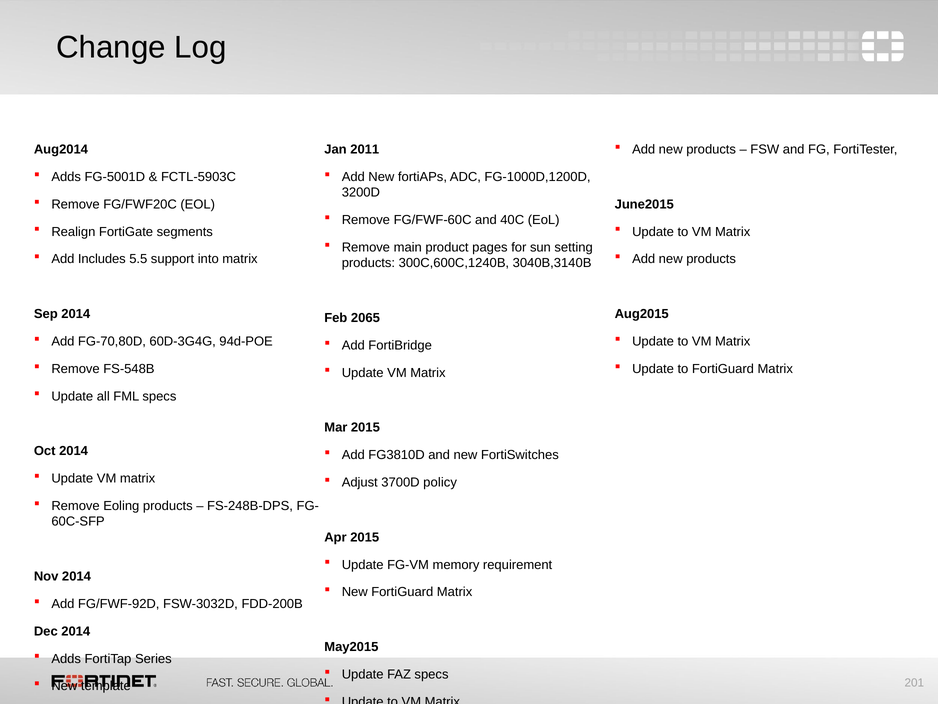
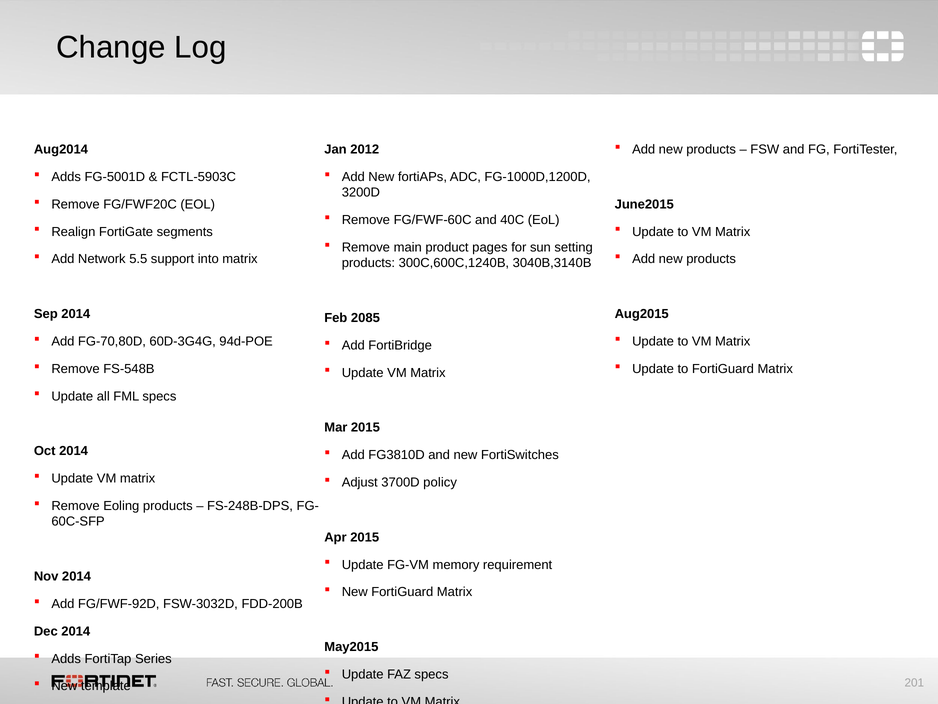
2011: 2011 -> 2012 (365, 149)
Includes: Includes -> Network (102, 259)
2065: 2065 -> 2085 (365, 318)
